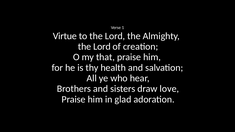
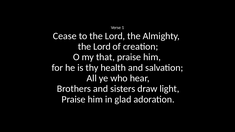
Virtue: Virtue -> Cease (65, 36)
love: love -> light (169, 89)
